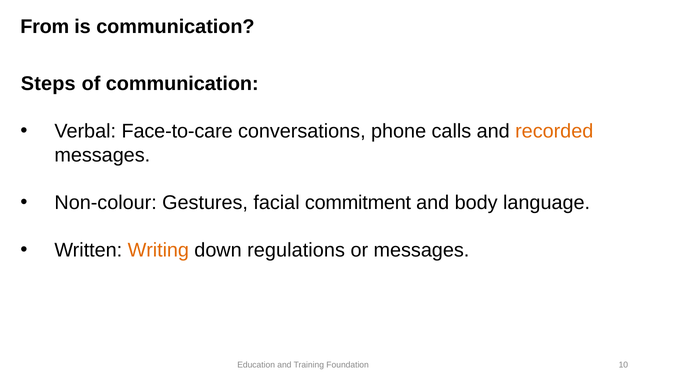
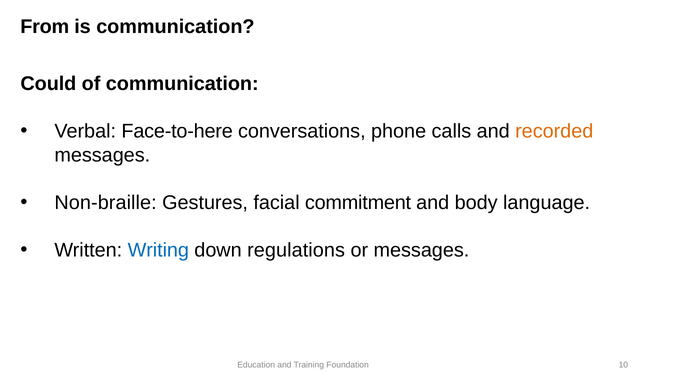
Steps: Steps -> Could (48, 84)
Face-to-care: Face-to-care -> Face-to-here (177, 132)
Non-colour: Non-colour -> Non-braille (106, 203)
Writing colour: orange -> blue (158, 251)
